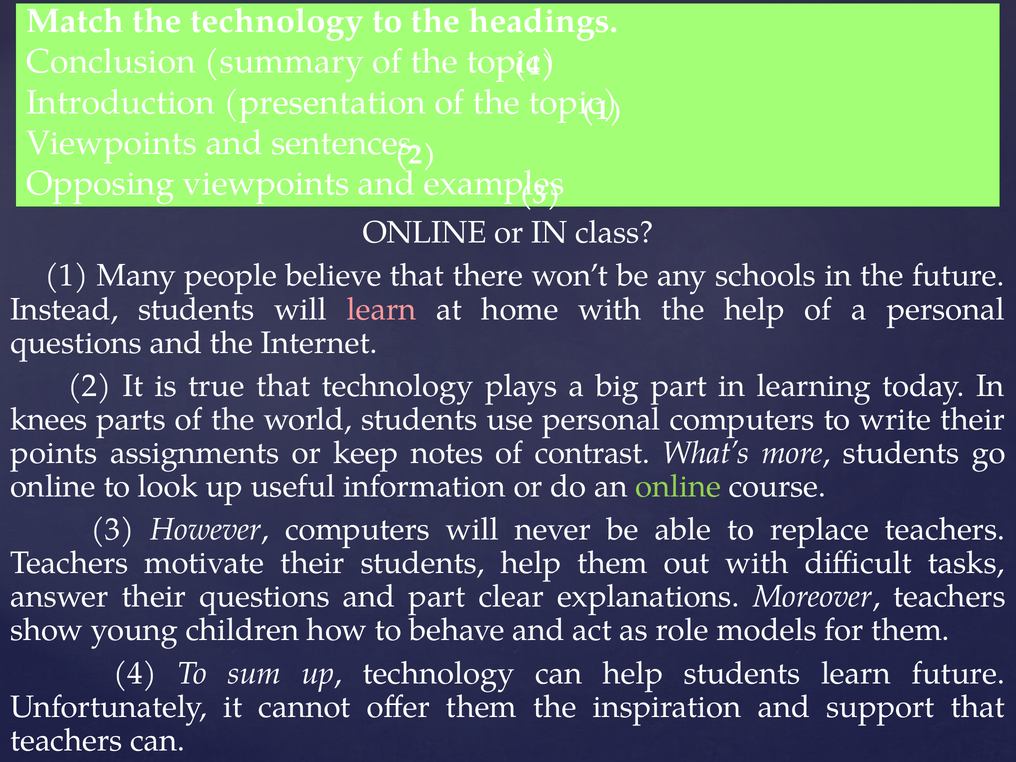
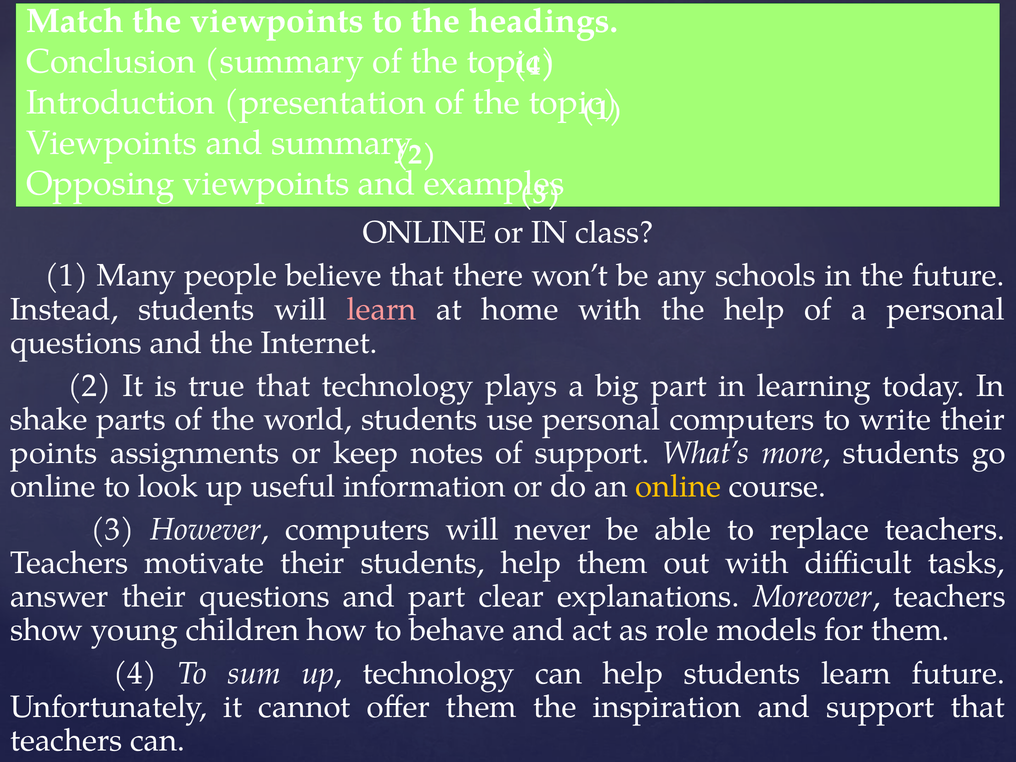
the technology: technology -> viewpoints (277, 21)
and sentences: sentences -> summary (342, 143)
knees: knees -> shake (49, 419)
of contrast: contrast -> support (592, 453)
online colour: light green -> yellow (678, 487)
